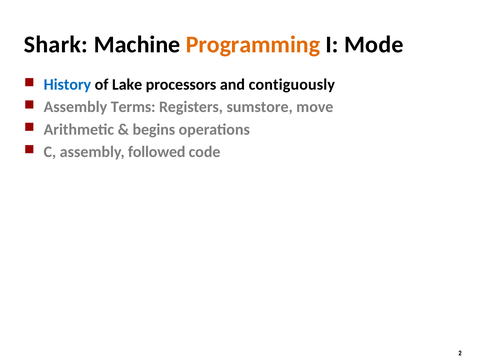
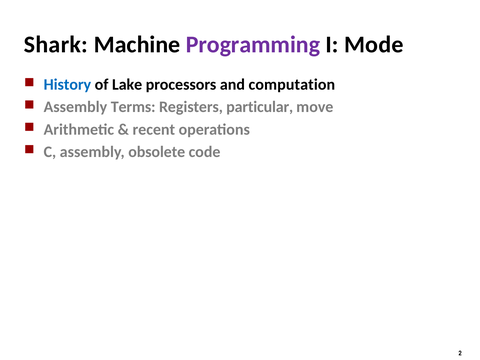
Programming colour: orange -> purple (253, 45)
contiguously: contiguously -> computation (292, 85)
sumstore: sumstore -> particular (260, 107)
begins: begins -> recent (154, 129)
followed: followed -> obsolete (157, 152)
